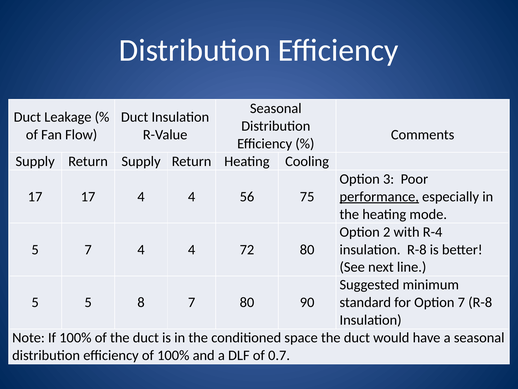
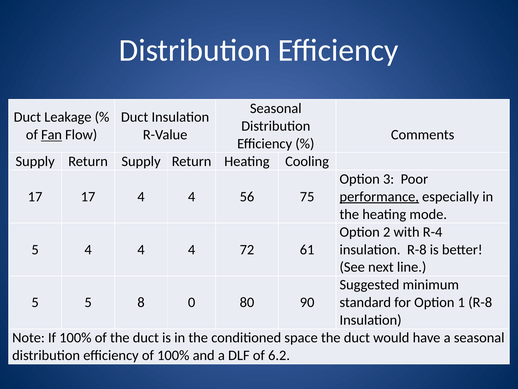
Fan underline: none -> present (52, 135)
5 7: 7 -> 4 (88, 249)
72 80: 80 -> 61 (307, 249)
8 7: 7 -> 0 (192, 302)
Option 7: 7 -> 1 (461, 302)
0.7: 0.7 -> 6.2 (279, 355)
